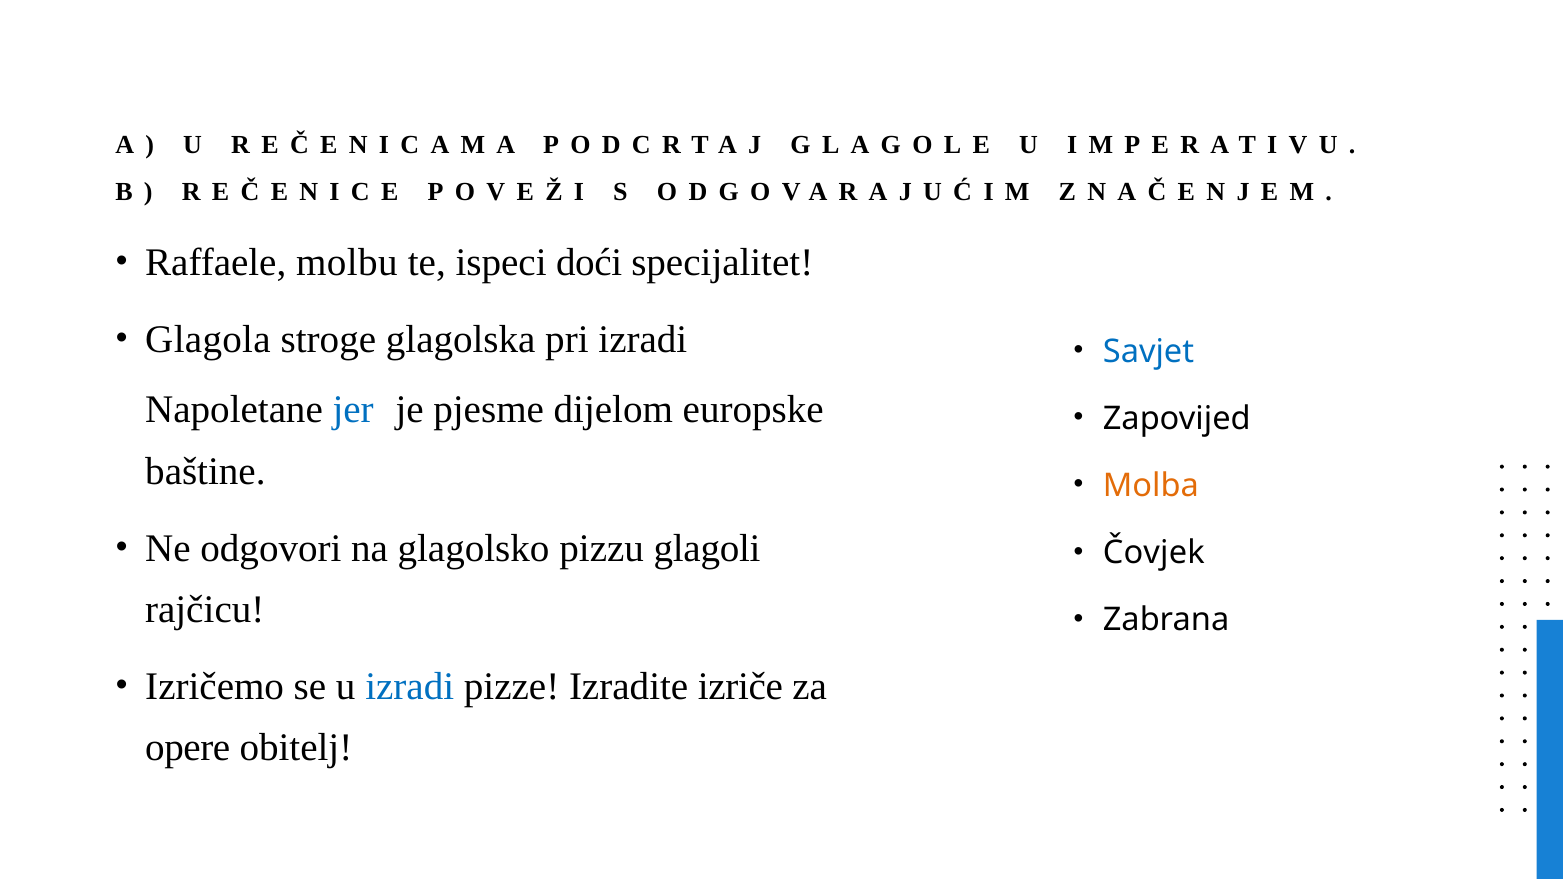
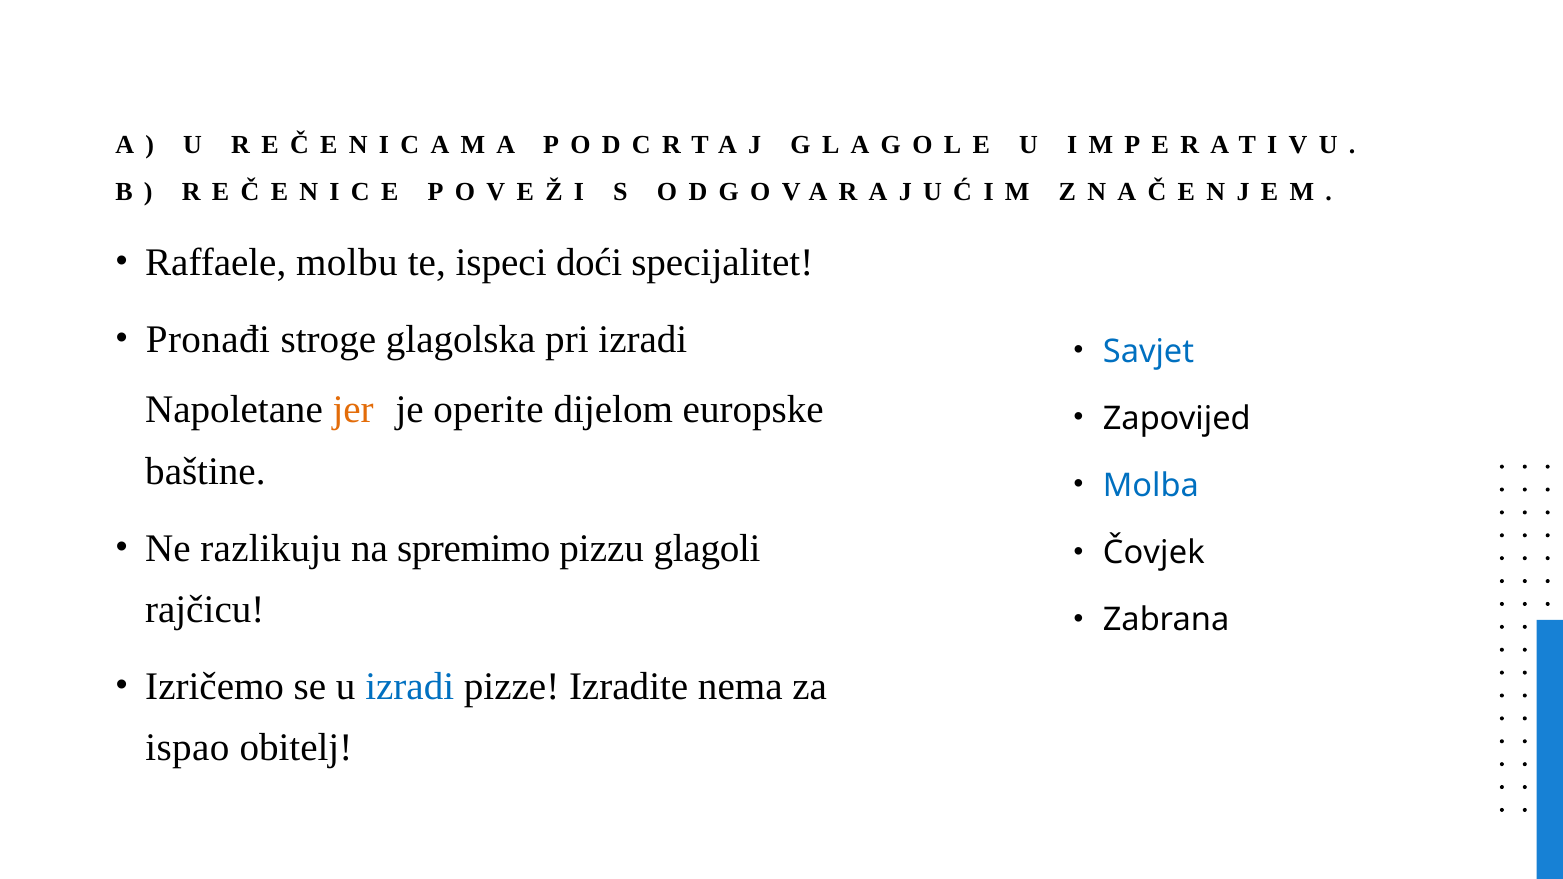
Glagola: Glagola -> Pronađi (208, 340)
jer colour: blue -> orange (353, 409)
pjesme: pjesme -> operite (489, 409)
Molba colour: orange -> blue (1151, 486)
odgovori: odgovori -> razlikuju (271, 549)
glagolsko: glagolsko -> spremimo (474, 549)
izriče: izriče -> nema (740, 687)
opere: opere -> ispao (187, 748)
